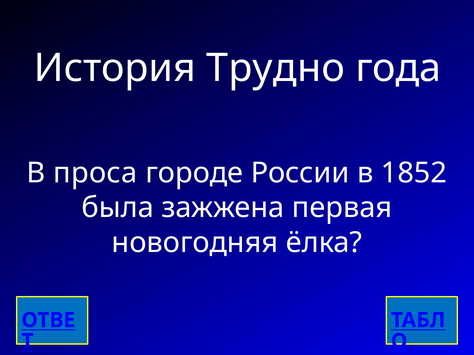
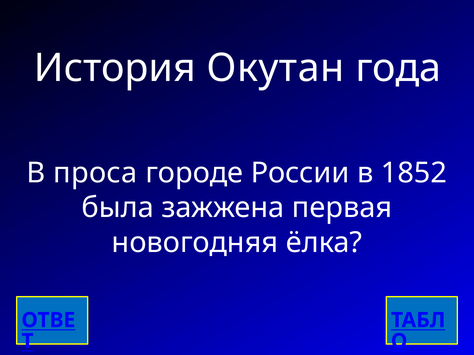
Трудно: Трудно -> Окутан (275, 68)
